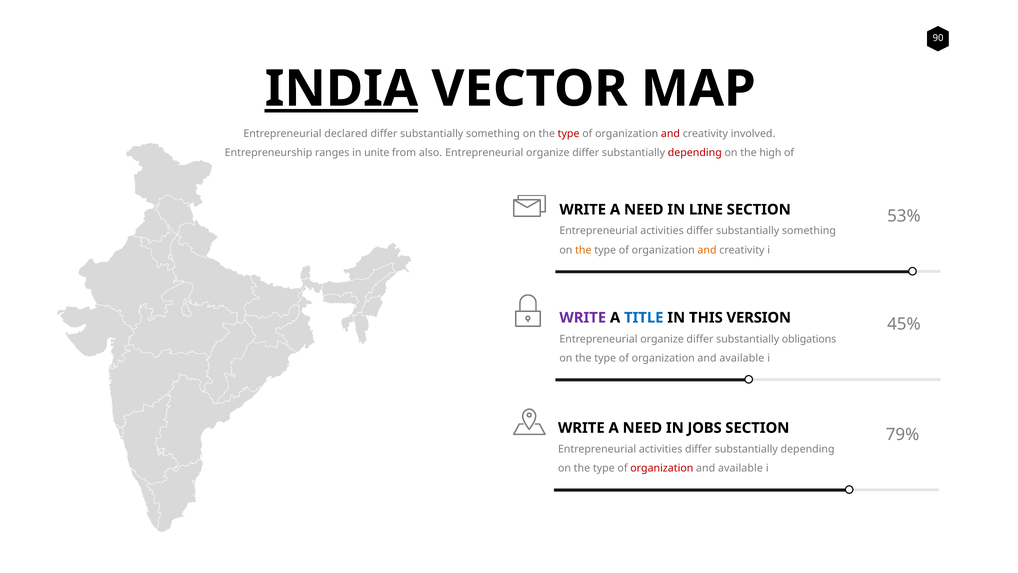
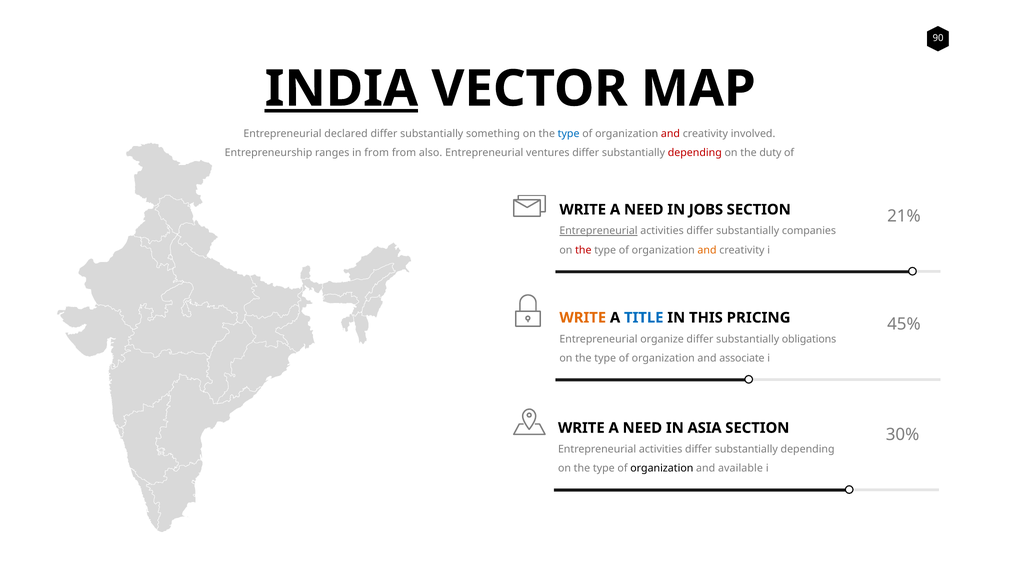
type colour: red -> blue (569, 134)
in unite: unite -> from (377, 153)
organize: organize -> ventures (548, 153)
high: high -> duty (770, 153)
LINE: LINE -> JOBS (706, 210)
53%: 53% -> 21% (904, 216)
Entrepreneurial underline: none -> present (598, 231)
activities differ substantially something: something -> companies (809, 231)
the colour: orange -> red (583, 250)
WRITE colour: purple -> orange (583, 318)
VERSION: VERSION -> PRICING (759, 318)
available: available -> associate (742, 358)
JOBS: JOBS -> ASIA (705, 428)
79%: 79% -> 30% (903, 434)
organization colour: red -> black (662, 468)
